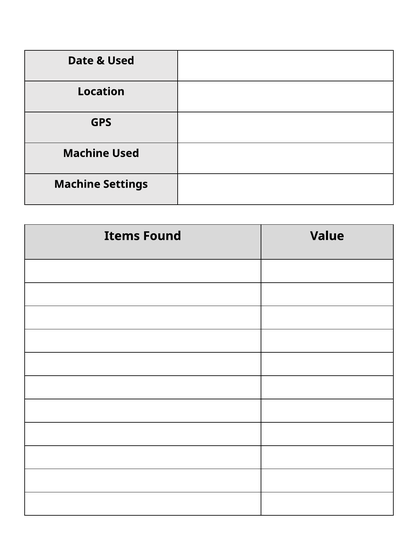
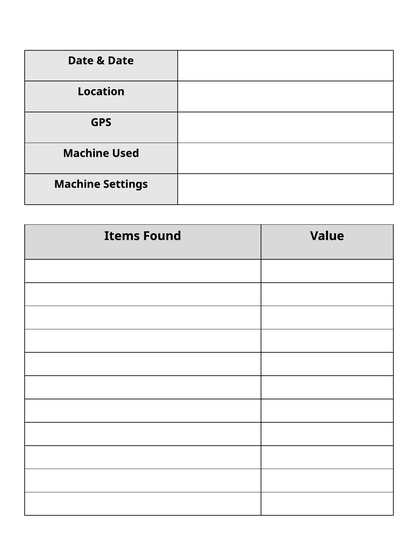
Used: Used -> Date (121, 61)
